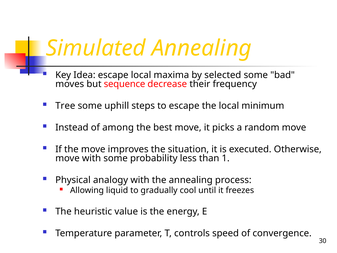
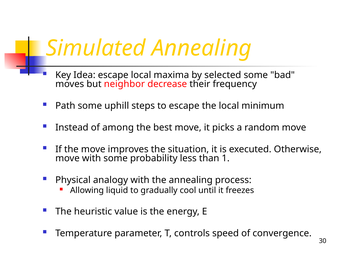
sequence: sequence -> neighbor (124, 84)
Tree: Tree -> Path (65, 106)
